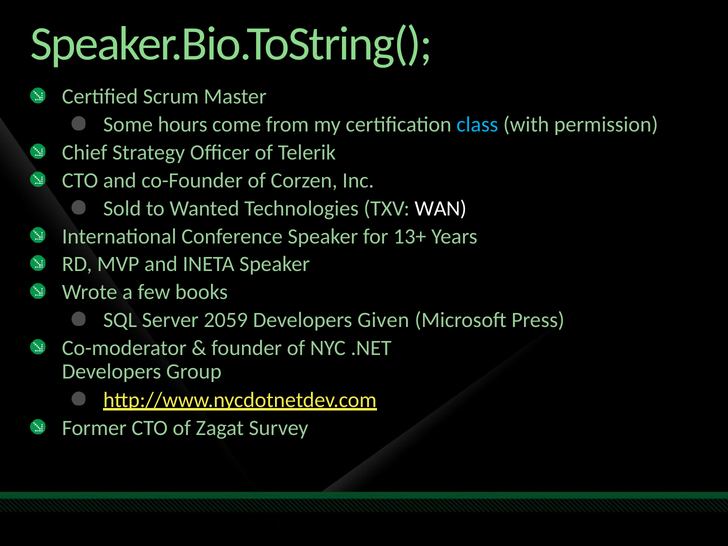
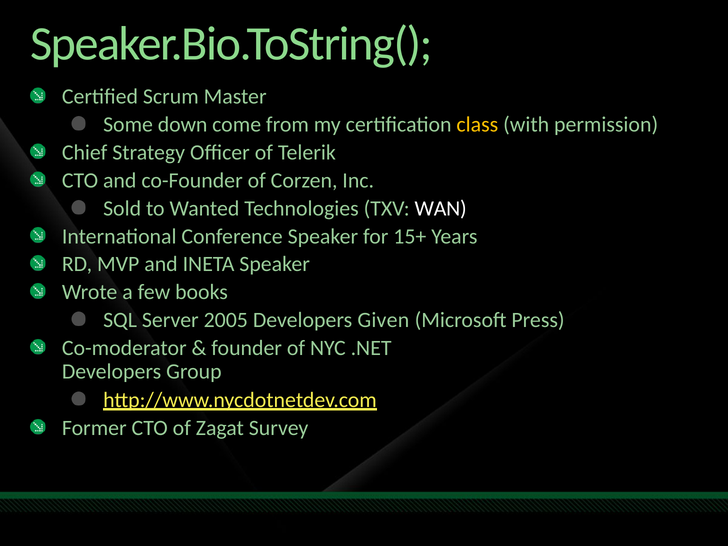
hours: hours -> down (183, 125)
class colour: light blue -> yellow (477, 125)
13+: 13+ -> 15+ (410, 236)
2059: 2059 -> 2005 (226, 320)
